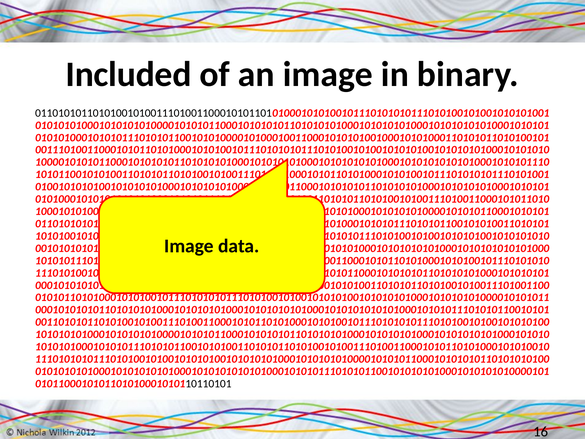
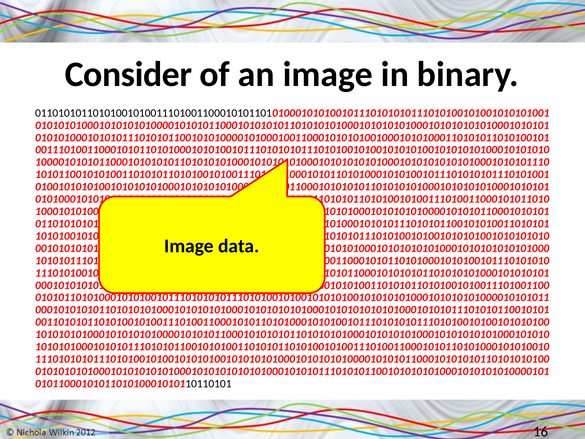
Included: Included -> Consider (129, 74)
